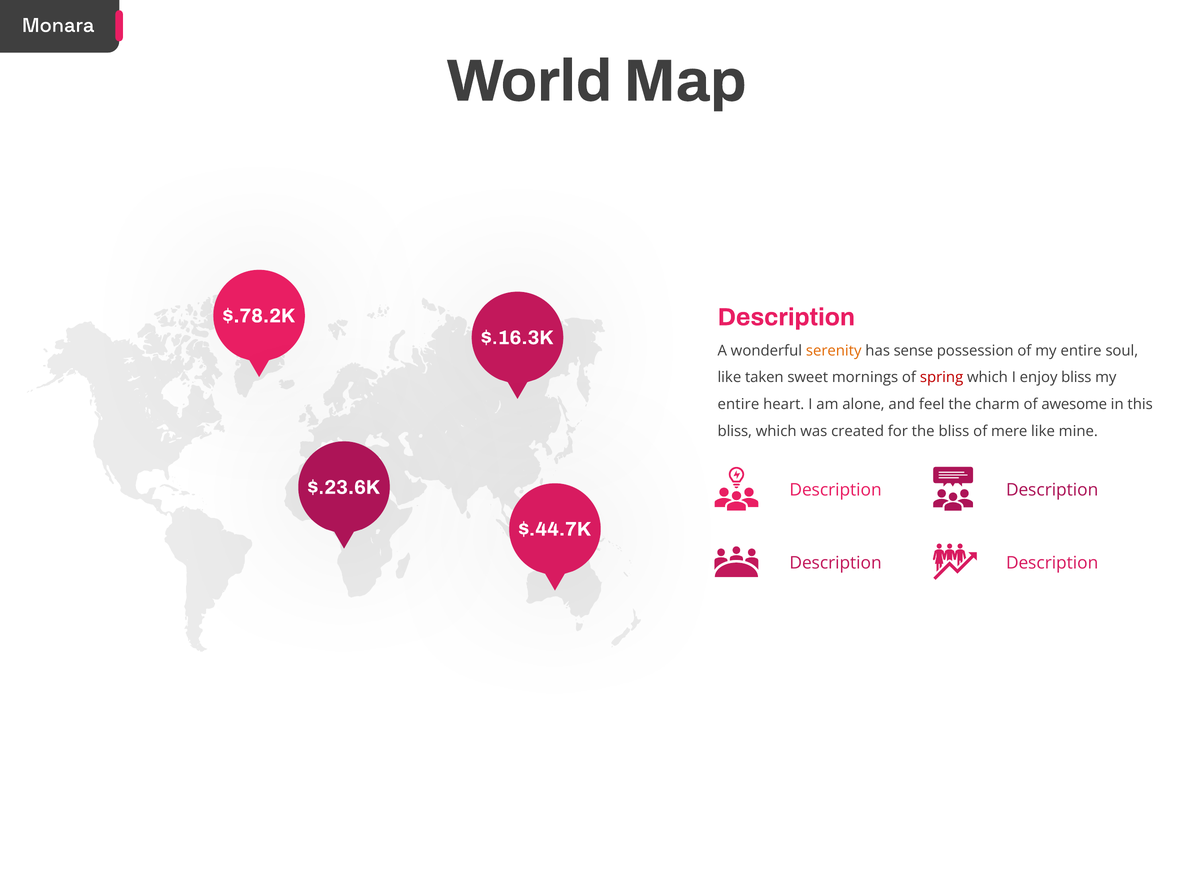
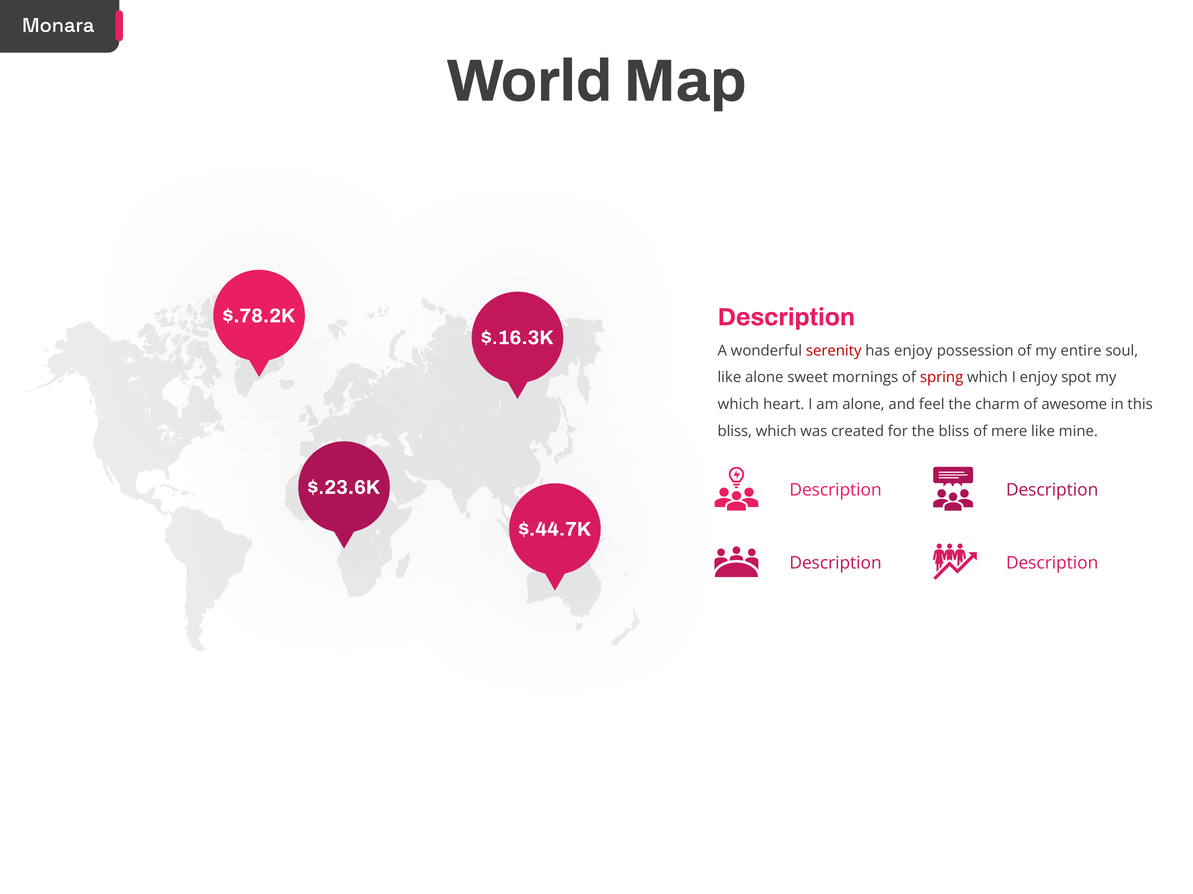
serenity colour: orange -> red (834, 351)
has sense: sense -> enjoy (913, 351)
like taken: taken -> alone (764, 378)
enjoy bliss: bliss -> spot (1076, 378)
entire: entire -> which (738, 405)
